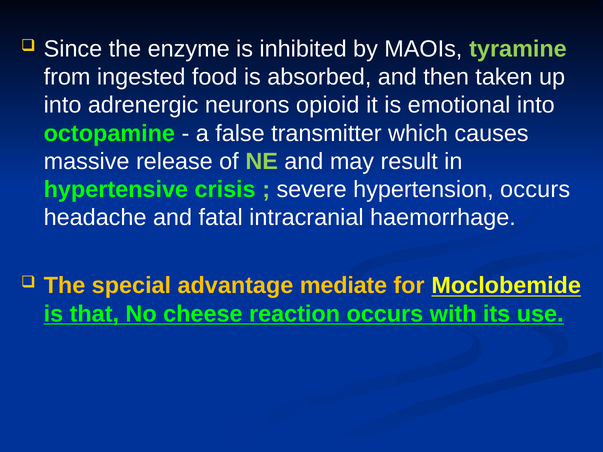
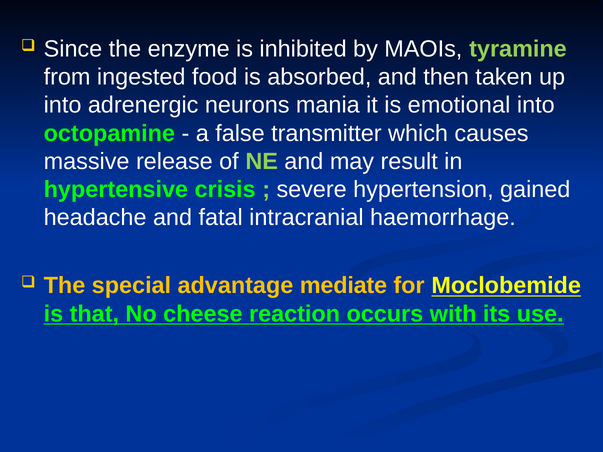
opioid: opioid -> mania (328, 105)
hypertension occurs: occurs -> gained (535, 190)
